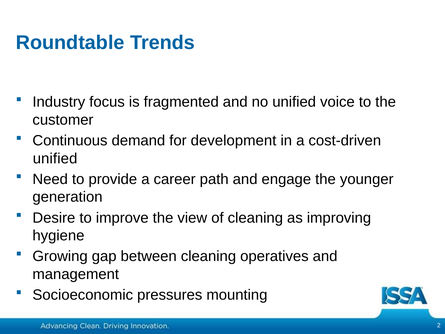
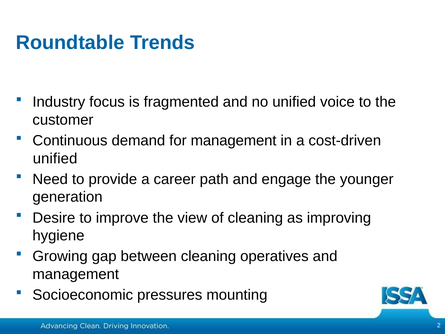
for development: development -> management (234, 141)
